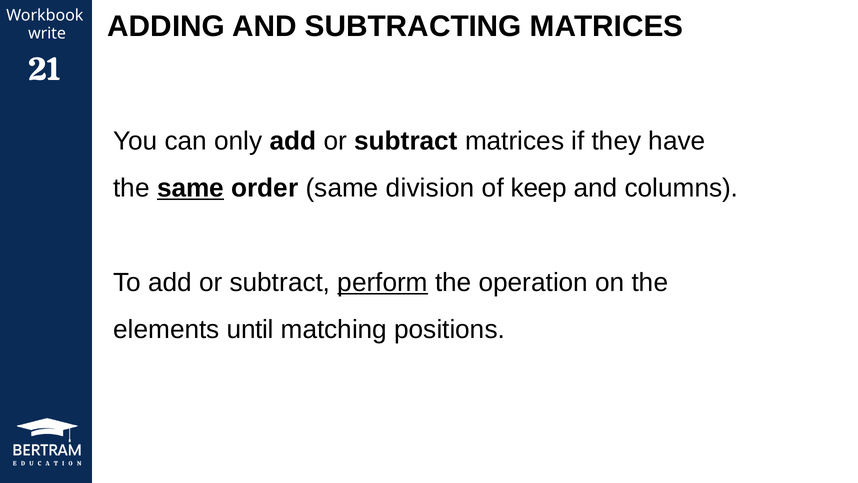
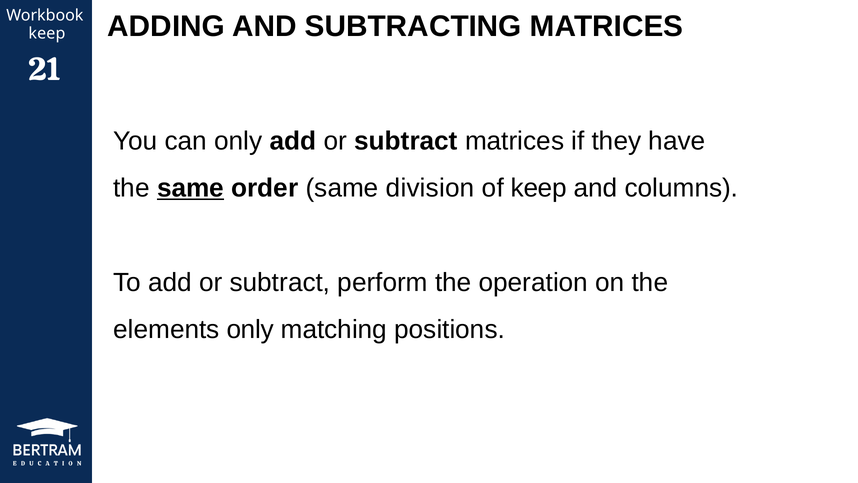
write: write -> keep (47, 33)
perform underline: present -> none (383, 282)
elements until: until -> only (250, 330)
